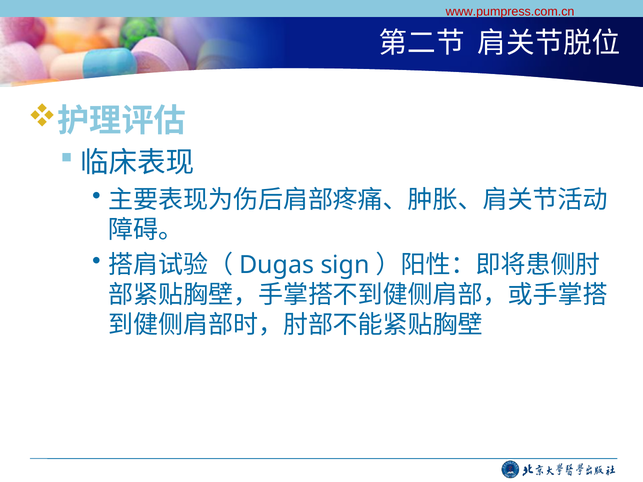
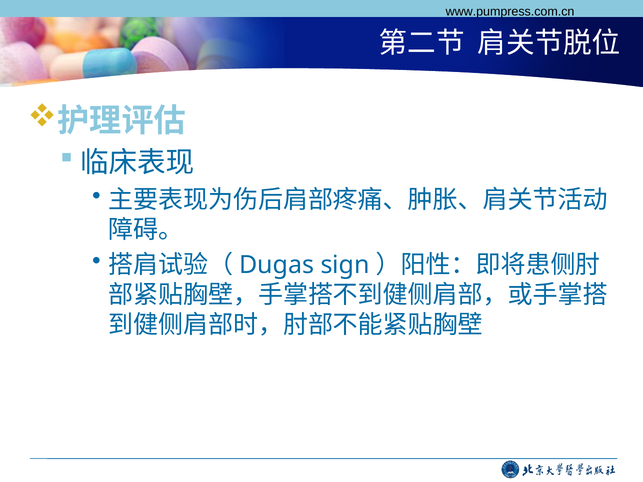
www.pumpress.com.cn colour: red -> black (510, 12)
